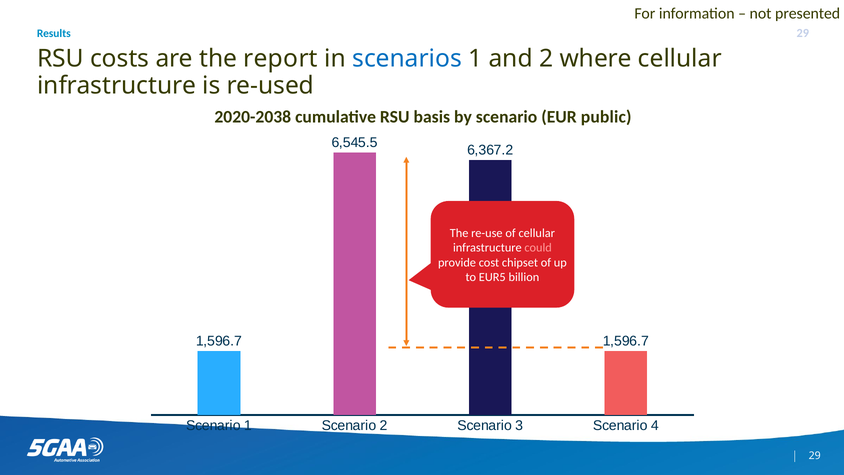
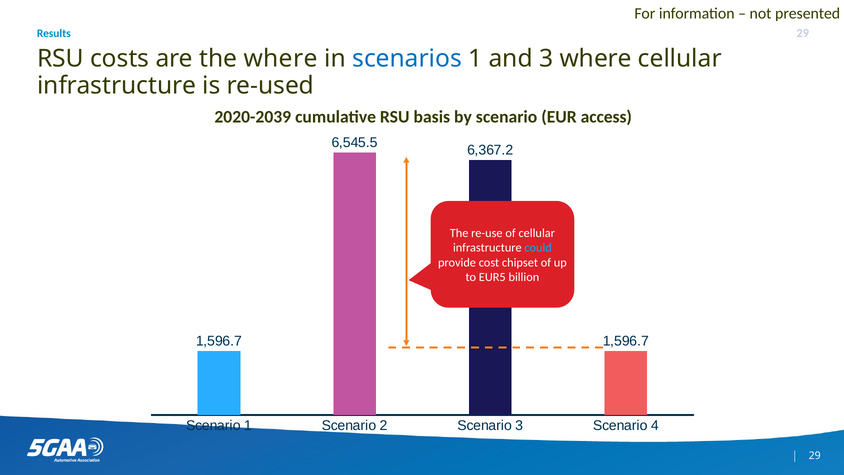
the report: report -> where (281, 59)
and 2: 2 -> 3 (546, 59)
2020-2038: 2020-2038 -> 2020-2039 (253, 117)
public: public -> access (606, 117)
could colour: pink -> light blue (538, 248)
